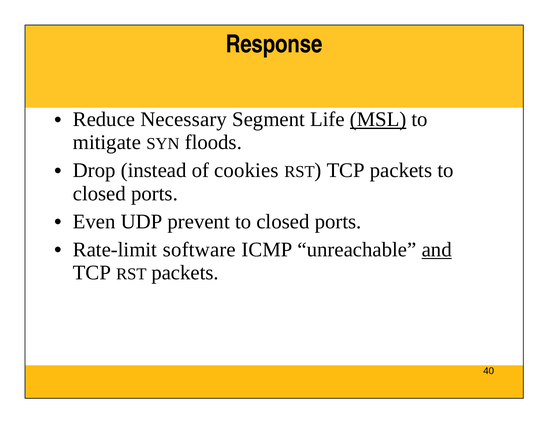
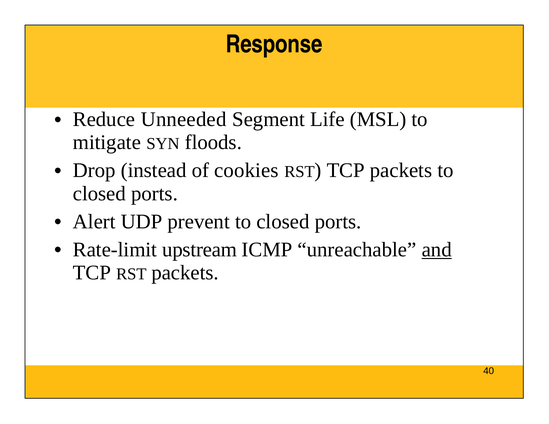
Necessary: Necessary -> Unneeded (184, 119)
MSL underline: present -> none (378, 119)
Even: Even -> Alert (94, 222)
software: software -> upstream (200, 250)
